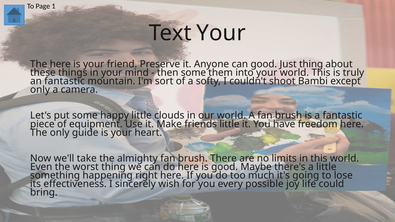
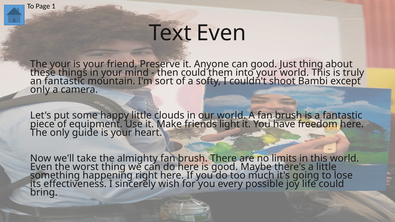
Text Your: Your -> Even (221, 33)
The here: here -> your (60, 64)
then some: some -> could (193, 73)
friends little: little -> light (229, 124)
